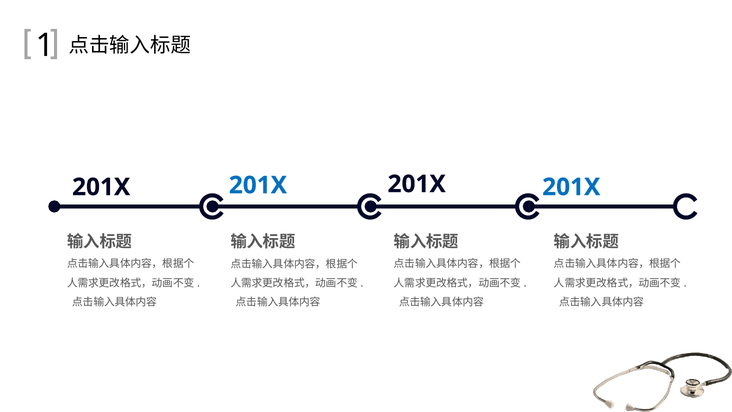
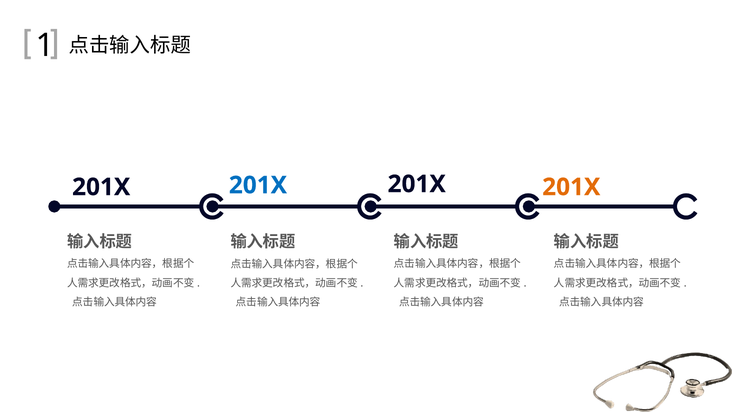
201X colour: blue -> orange (571, 187)
